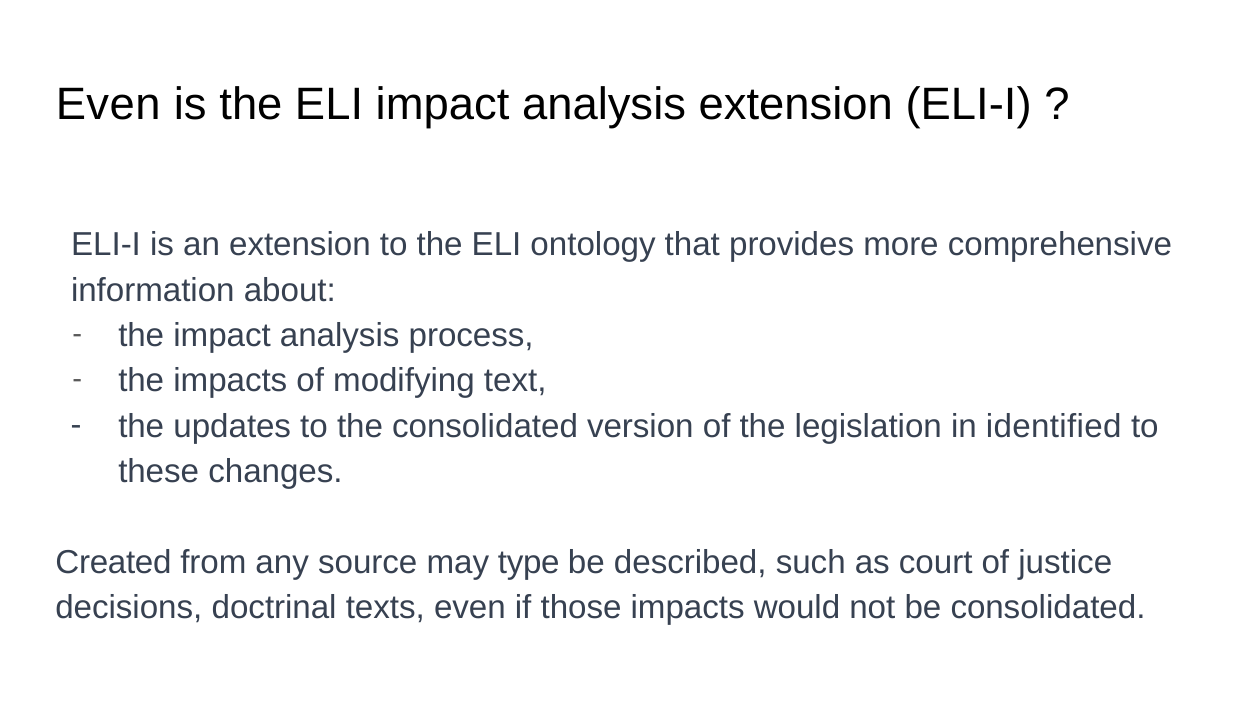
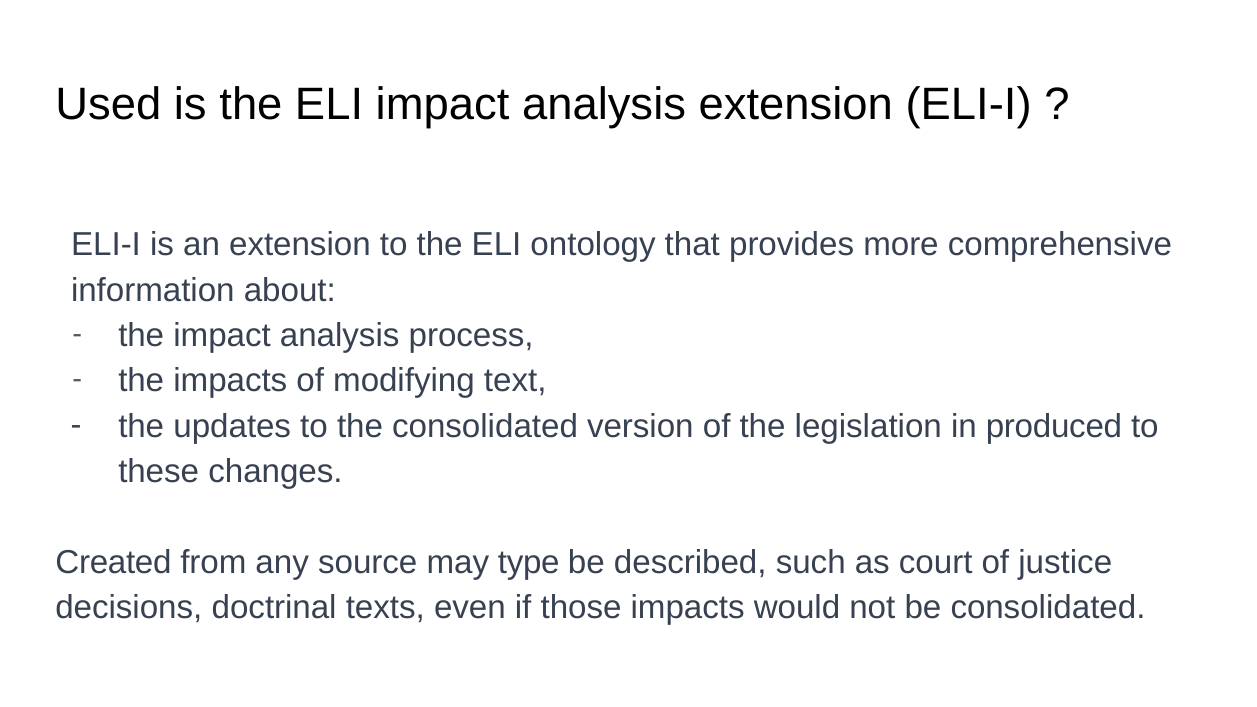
Even: Even -> Used (108, 104)
identified: identified -> produced (1054, 426)
